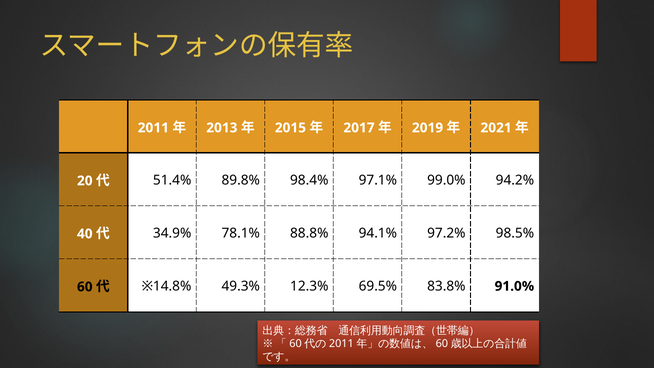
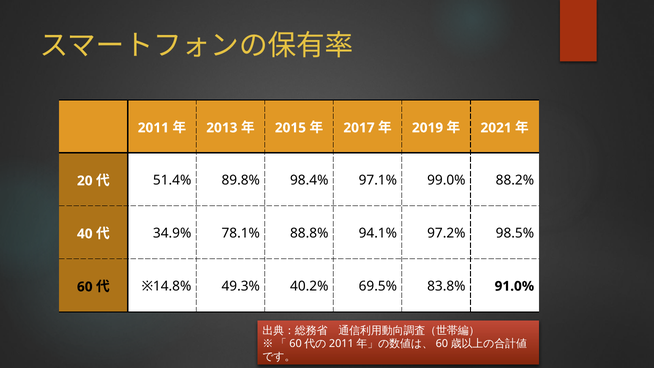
94.2%: 94.2% -> 88.2% (515, 180)
12.3%: 12.3% -> 40.2% (309, 286)
